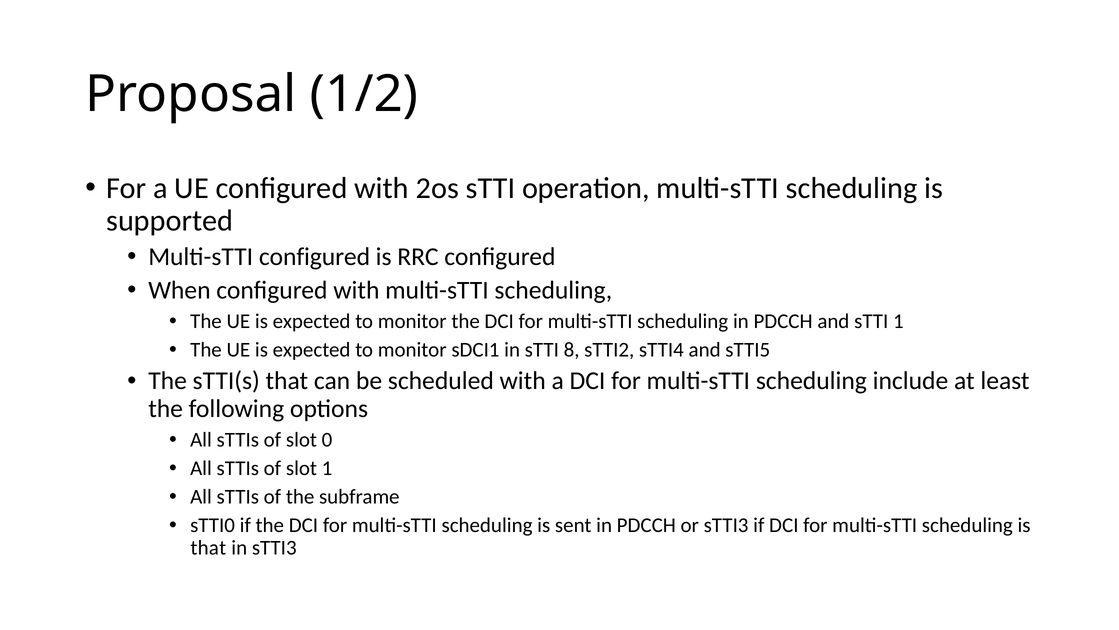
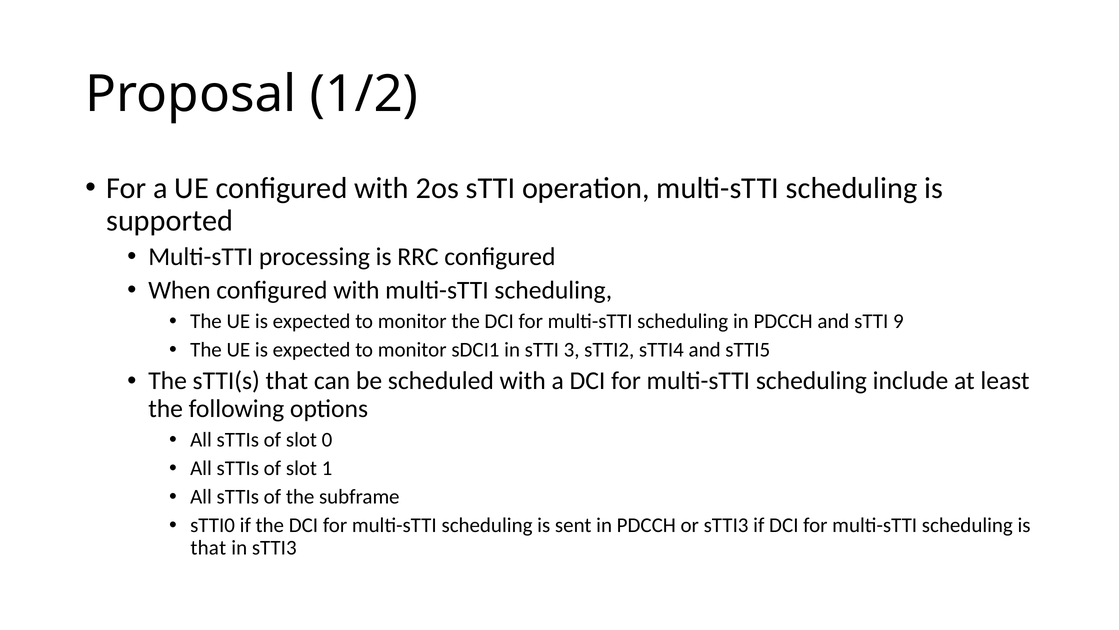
Multi-sTTI configured: configured -> processing (314, 257)
sTTI 1: 1 -> 9 (898, 321)
8: 8 -> 3 (572, 350)
